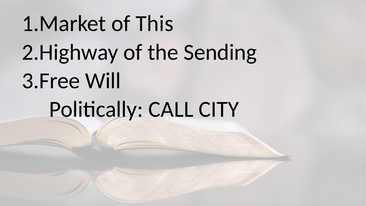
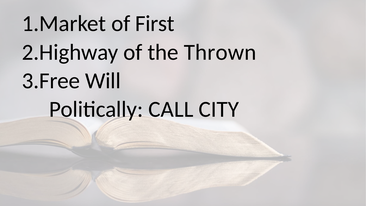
This: This -> First (155, 24)
Sending: Sending -> Thrown (220, 52)
